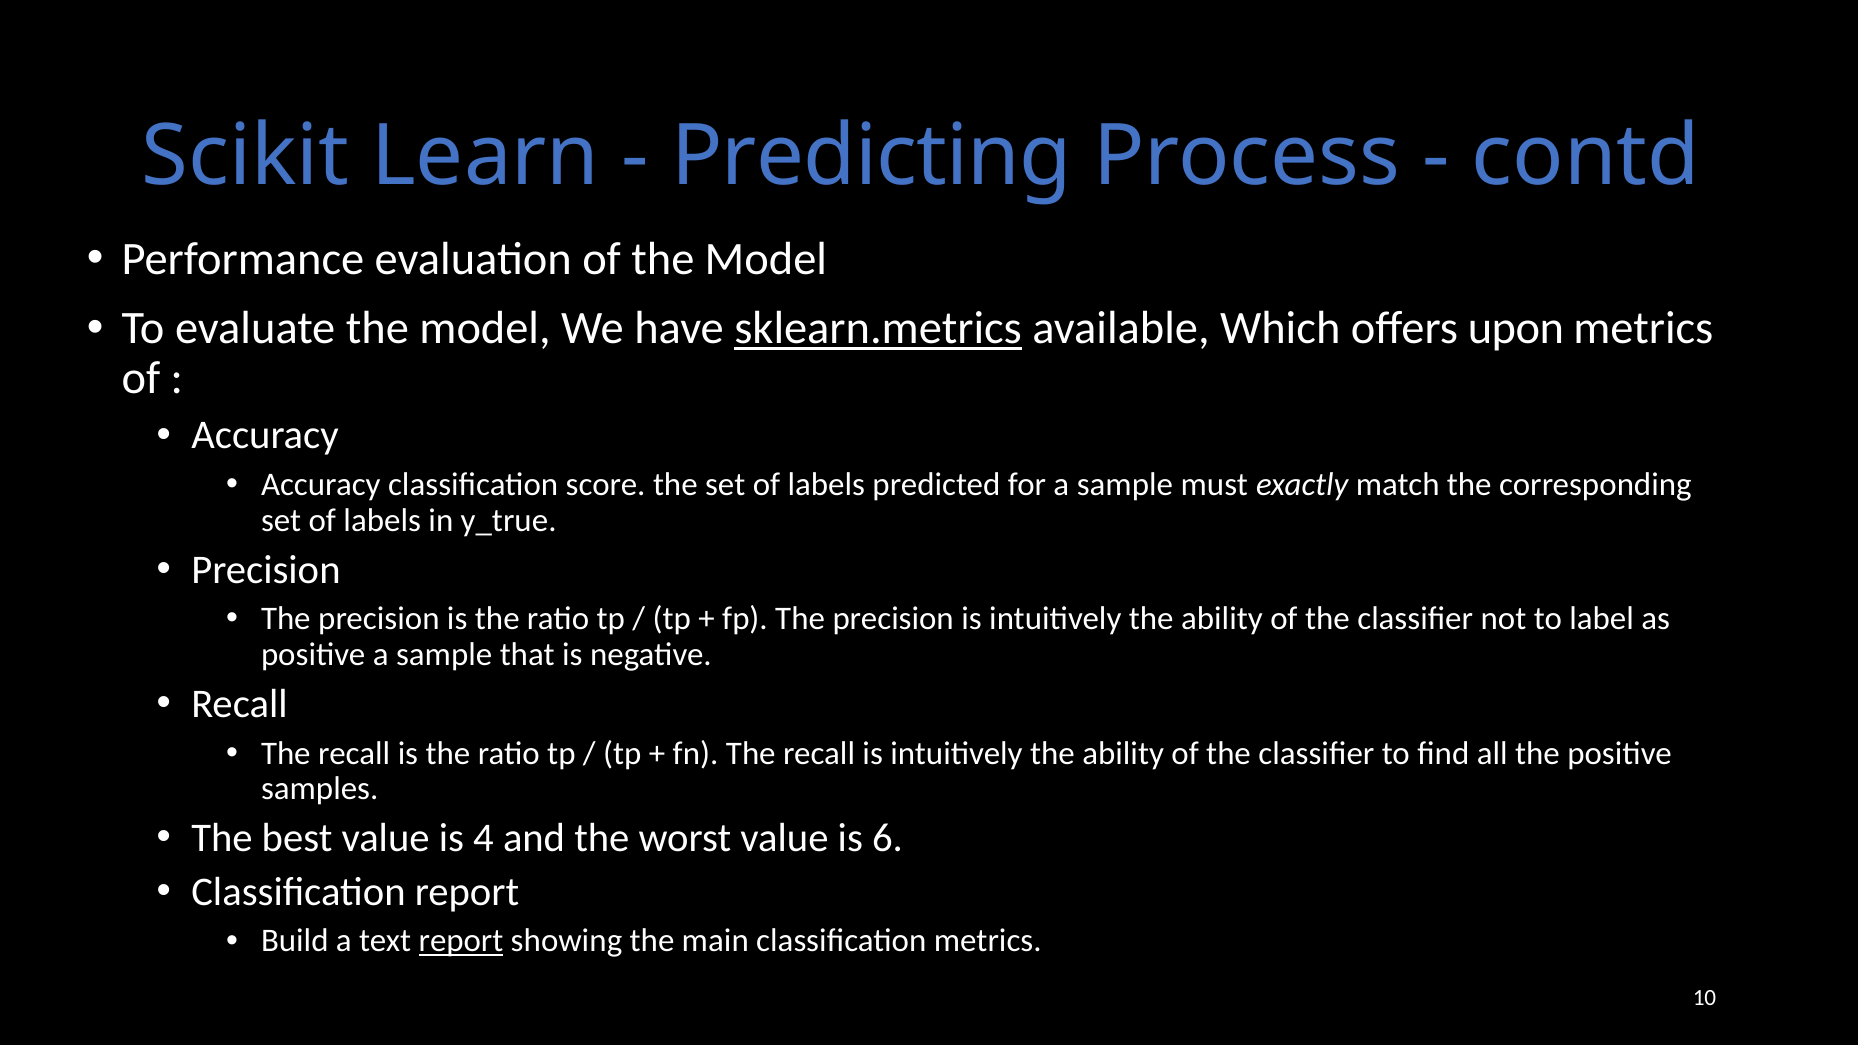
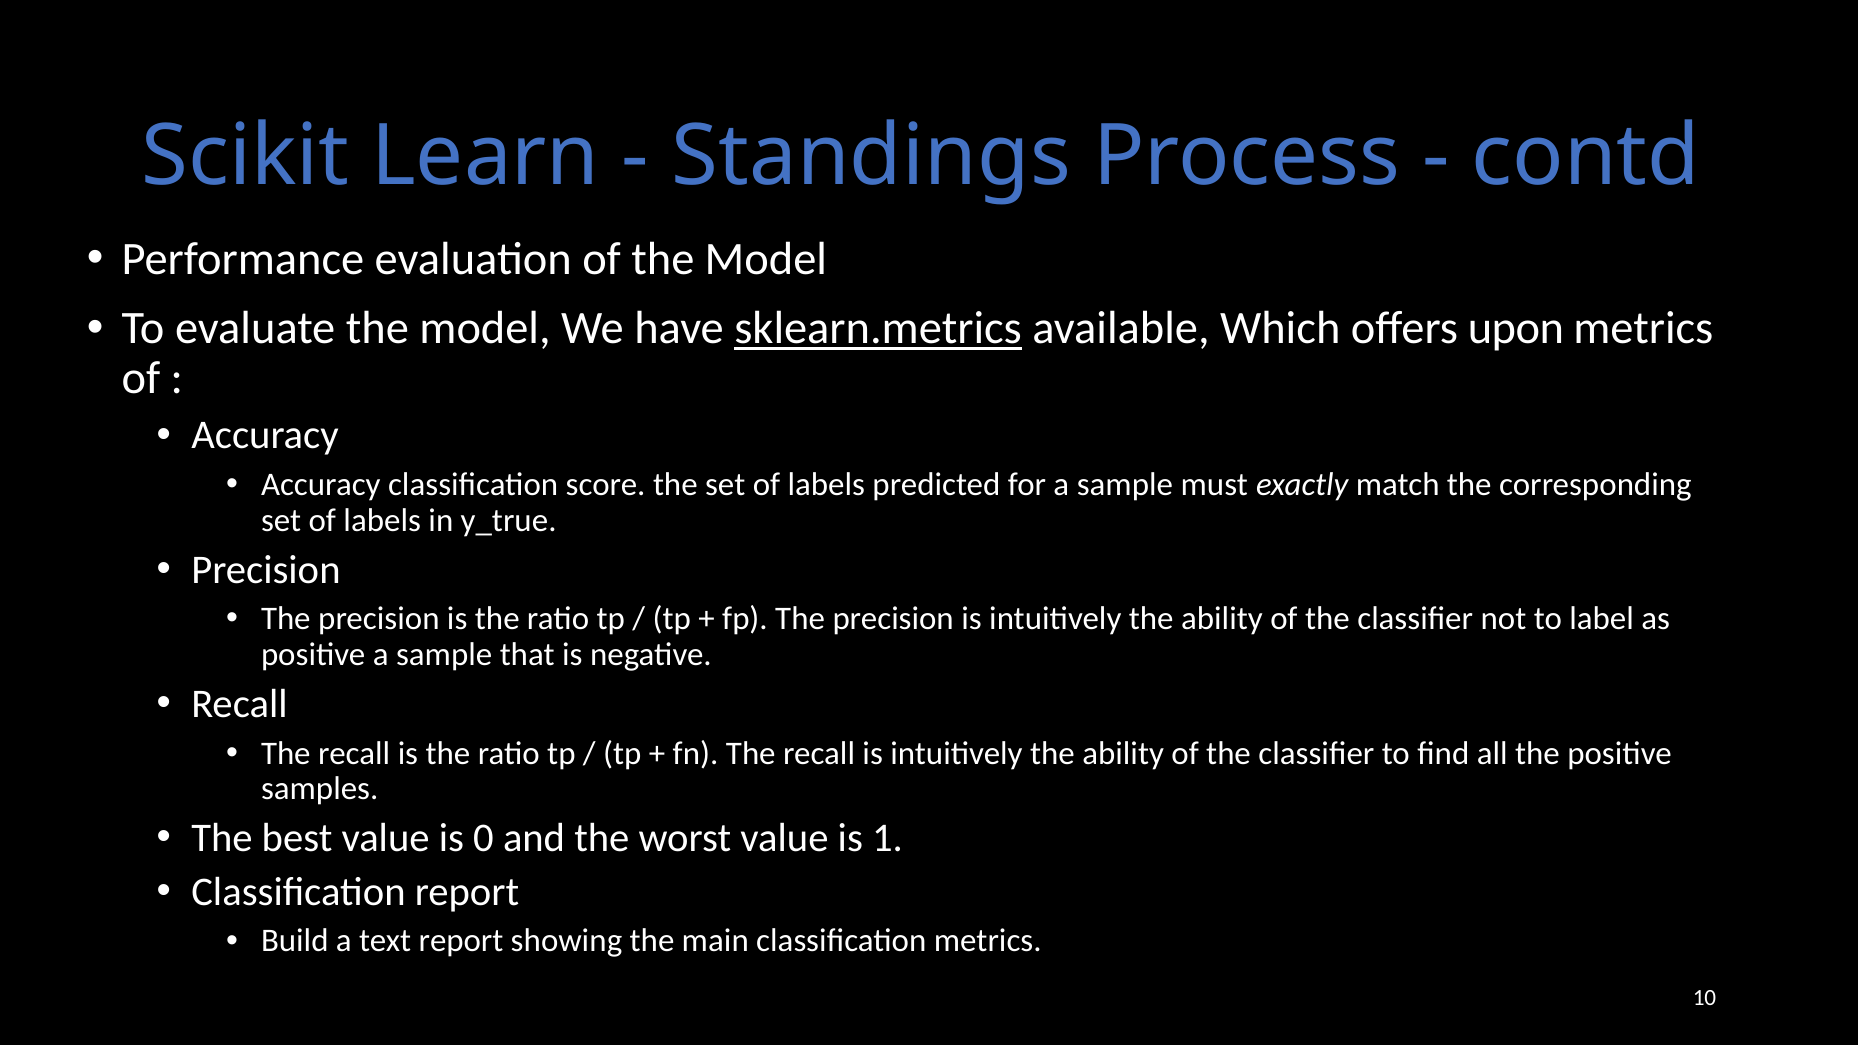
Predicting: Predicting -> Standings (871, 156)
4: 4 -> 0 (483, 838)
6: 6 -> 1 (887, 838)
report underline: present -> none (461, 941)
